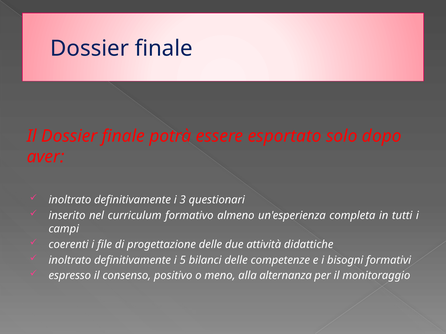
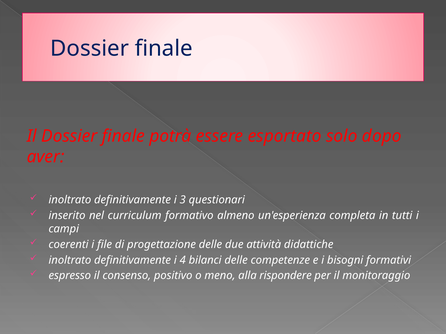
5: 5 -> 4 (183, 260)
alternanza: alternanza -> rispondere (286, 276)
